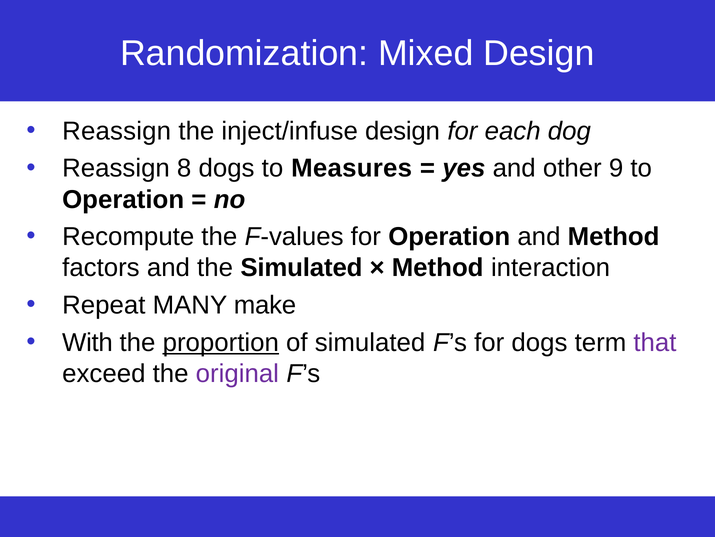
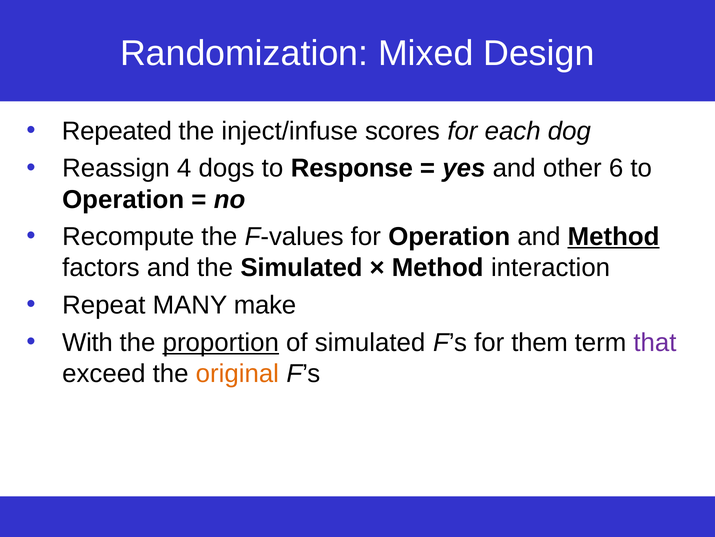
Reassign: Reassign -> Repeated (117, 131)
inject/infuse design: design -> scores (402, 131)
8: 8 -> 4 (184, 168)
Measures: Measures -> Response (352, 168)
9: 9 -> 6 (616, 168)
Method underline: none -> present (614, 236)
for dogs: dogs -> them (540, 342)
original colour: purple -> orange (237, 373)
